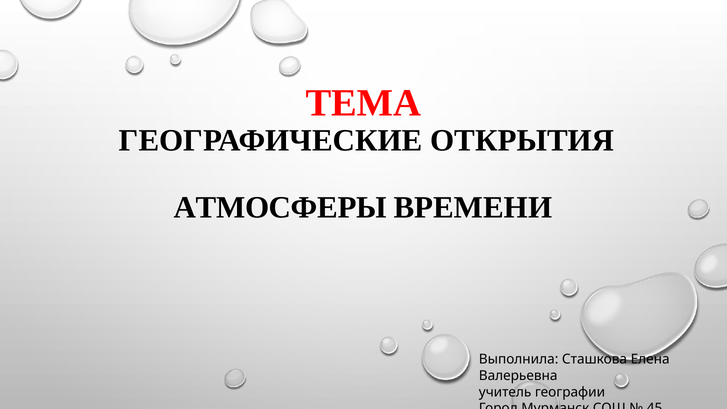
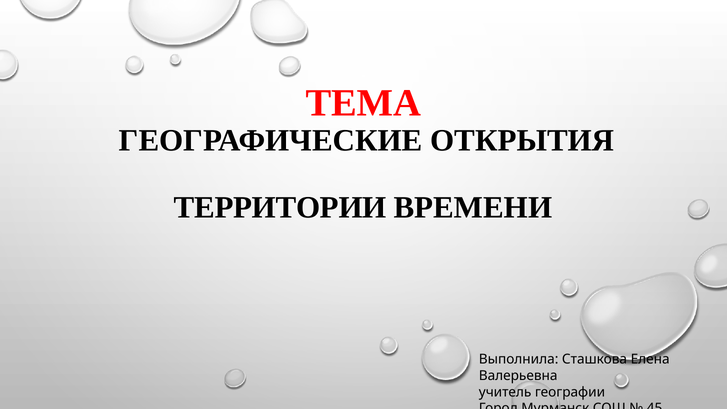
АТМОСФЕРЫ: АТМОСФЕРЫ -> ТЕРРИТОРИИ (280, 207)
